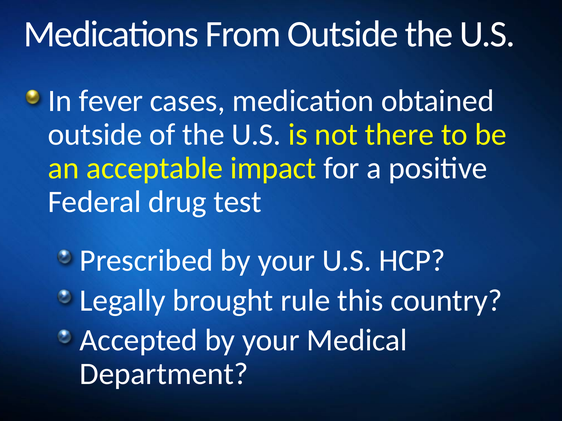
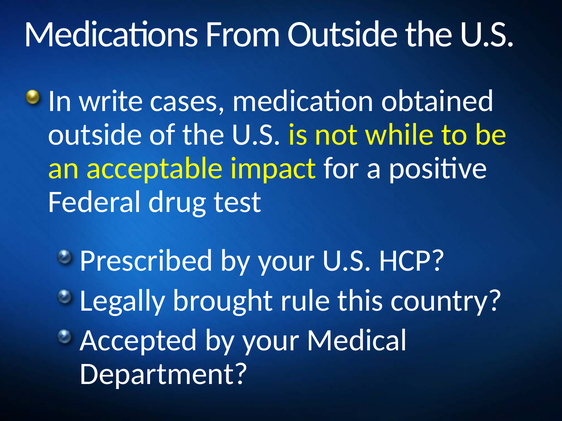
fever: fever -> write (111, 101)
there: there -> while (399, 135)
